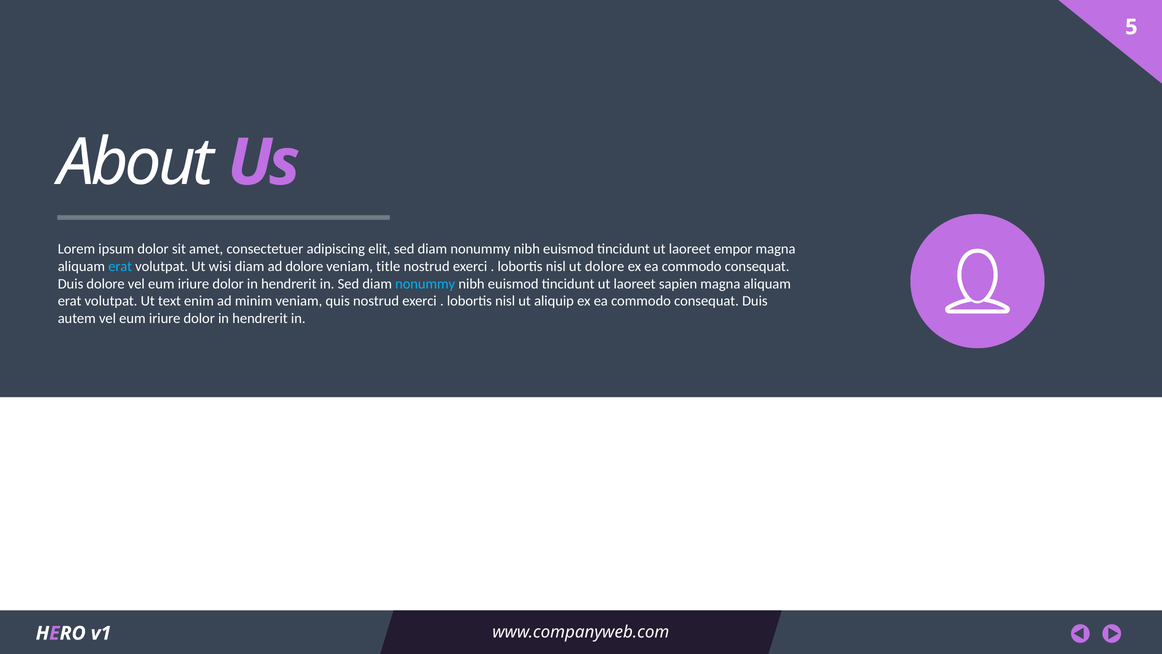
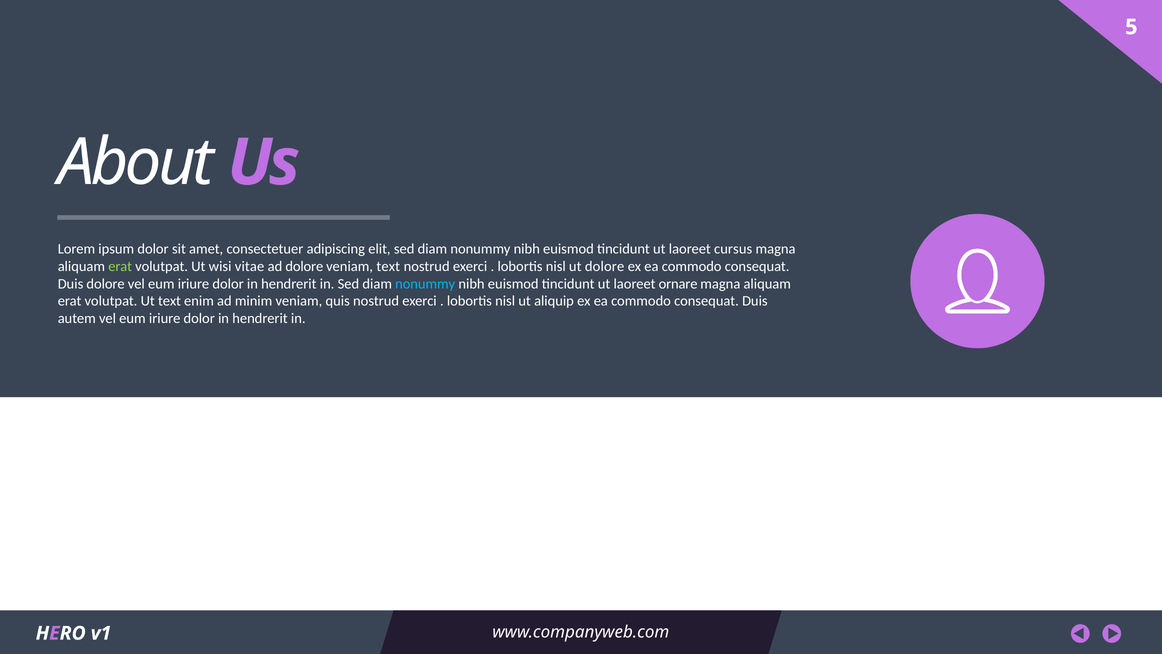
empor: empor -> cursus (733, 249)
erat colour: light blue -> light green (120, 266)
wisi diam: diam -> vitae (250, 266)
veniam title: title -> text (388, 266)
sapien: sapien -> ornare (678, 284)
